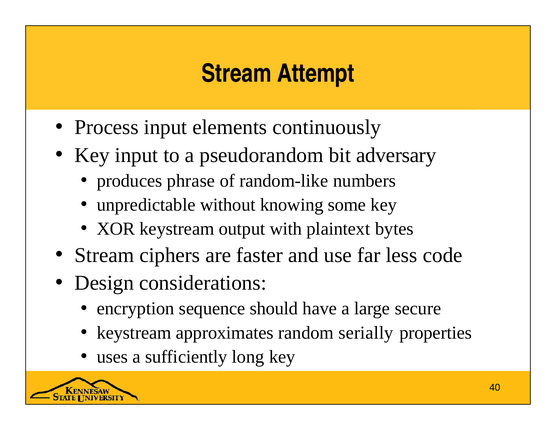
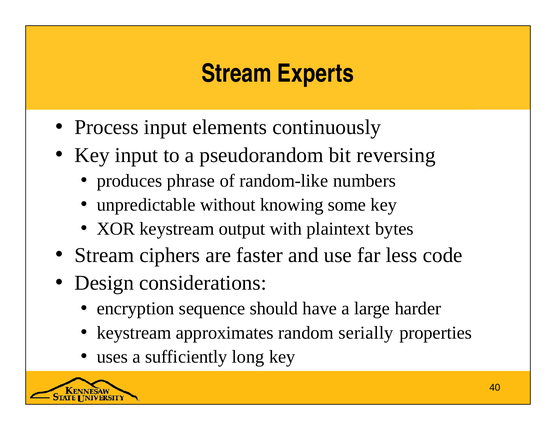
Attempt: Attempt -> Experts (316, 73)
adversary: adversary -> reversing (396, 155)
secure: secure -> harder (418, 308)
